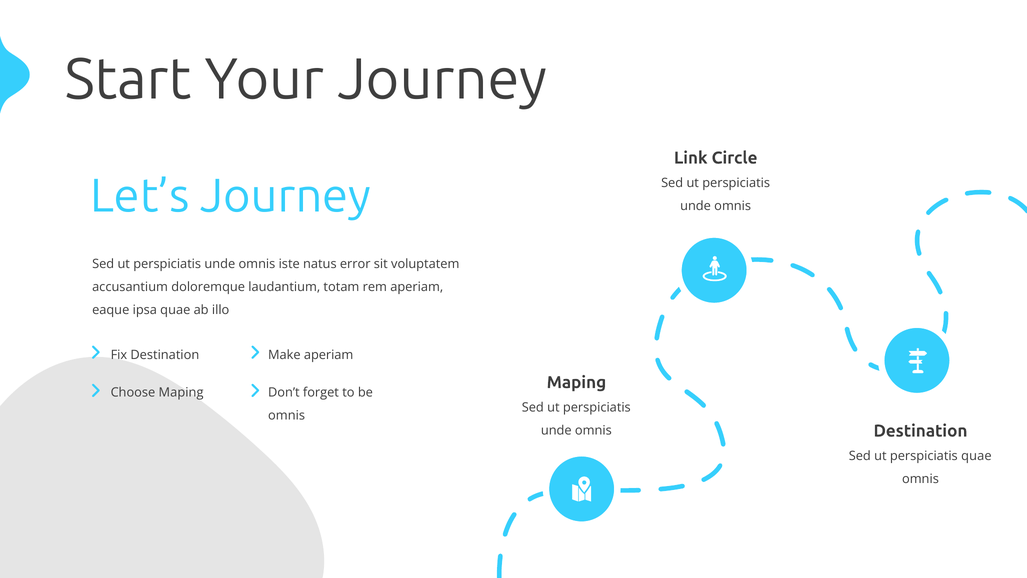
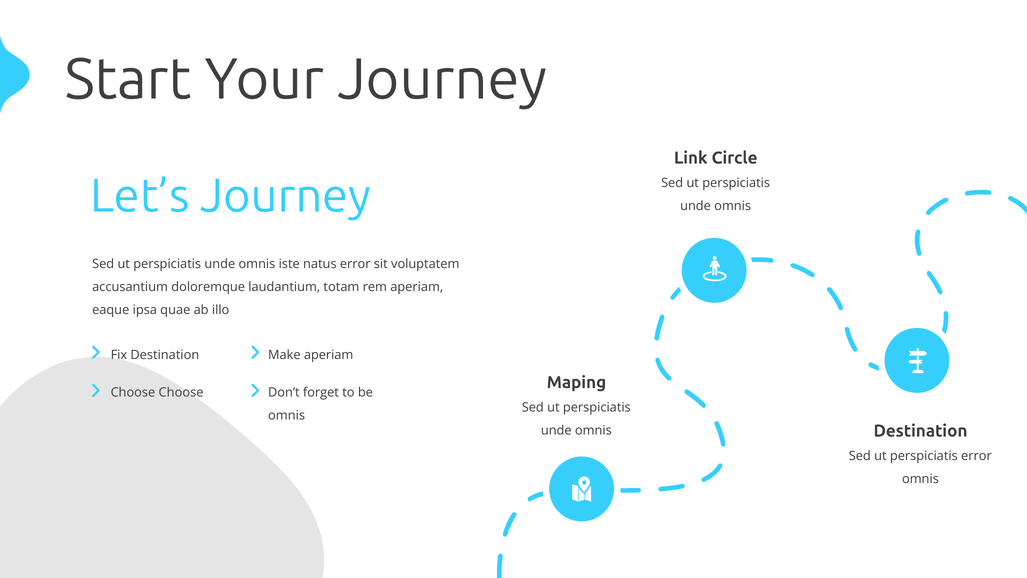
Choose Maping: Maping -> Choose (181, 392)
perspiciatis quae: quae -> error (976, 456)
